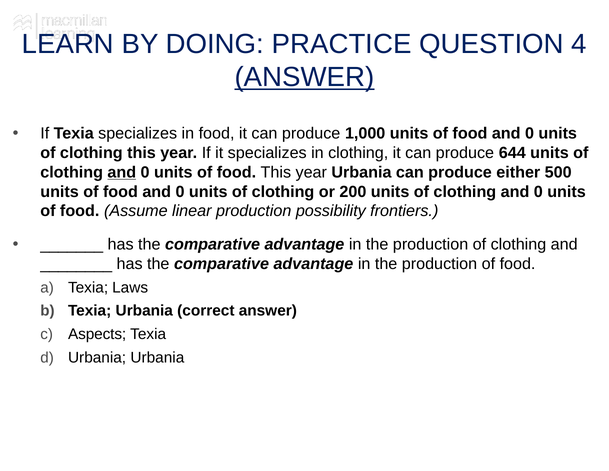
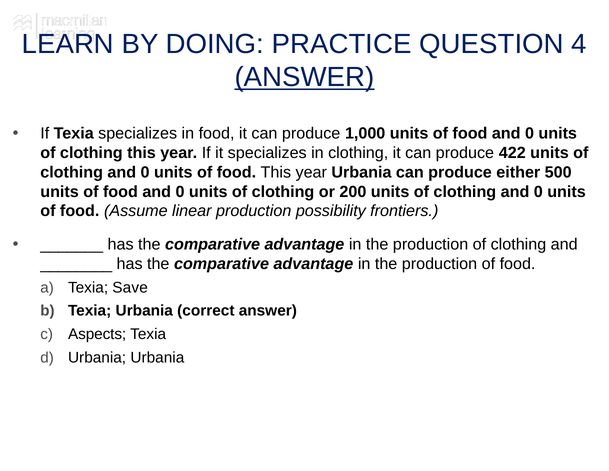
644: 644 -> 422 (512, 153)
and underline: present -> none (122, 172)
Laws: Laws -> Save (130, 287)
